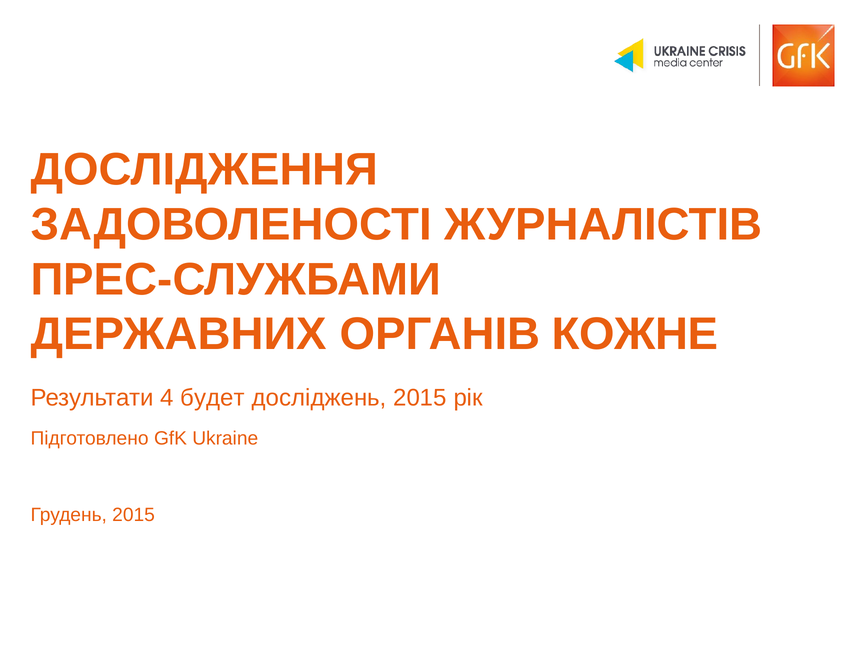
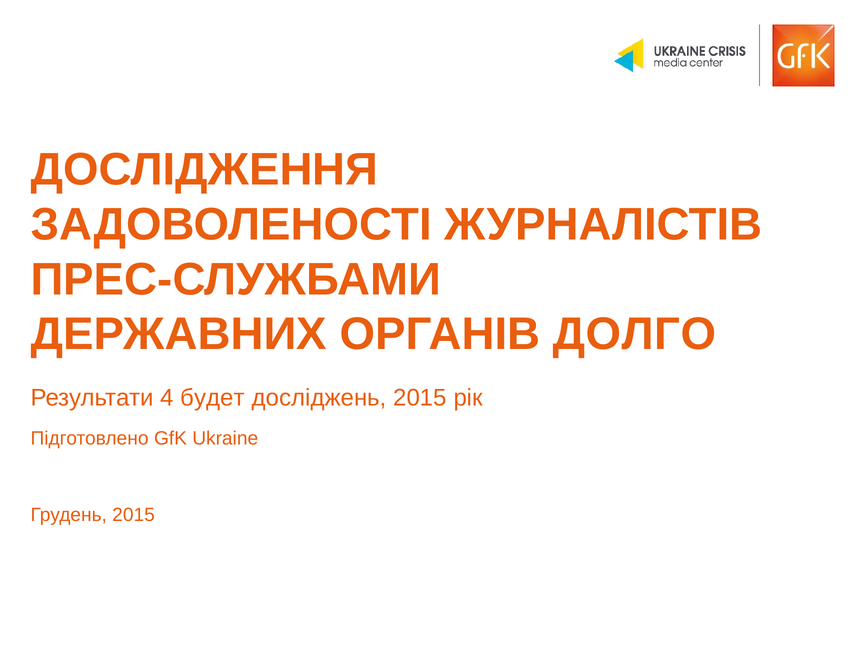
КОЖНЕ: КОЖНЕ -> ДОЛГО (635, 334)
